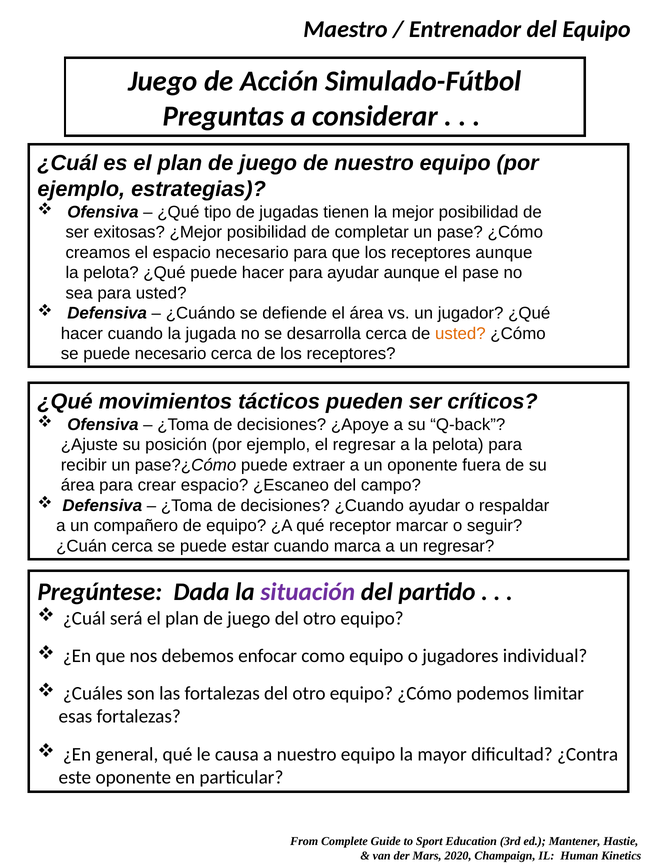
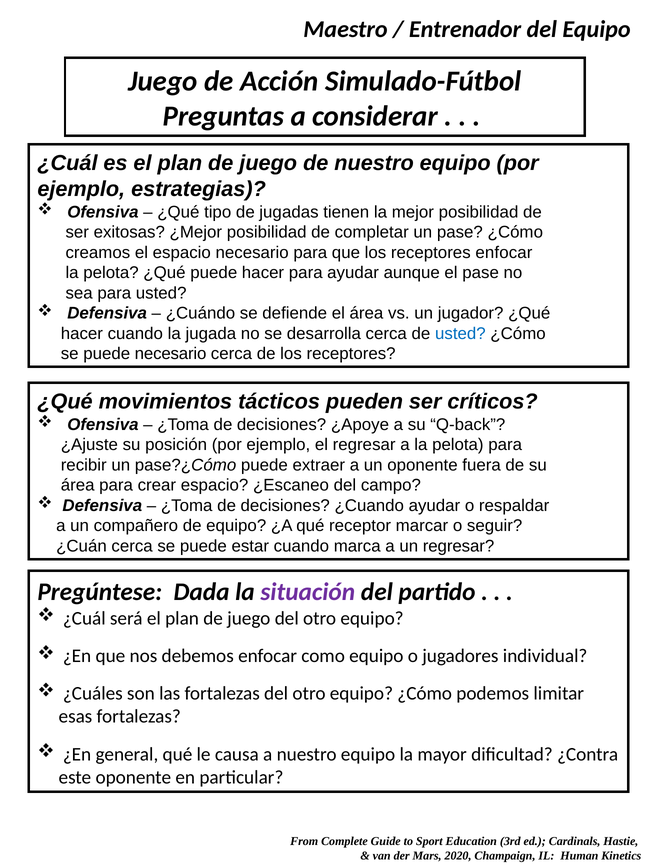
receptores aunque: aunque -> enfocar (504, 252)
usted colour: orange -> blue (460, 333)
Mantener: Mantener -> Cardinals (575, 841)
